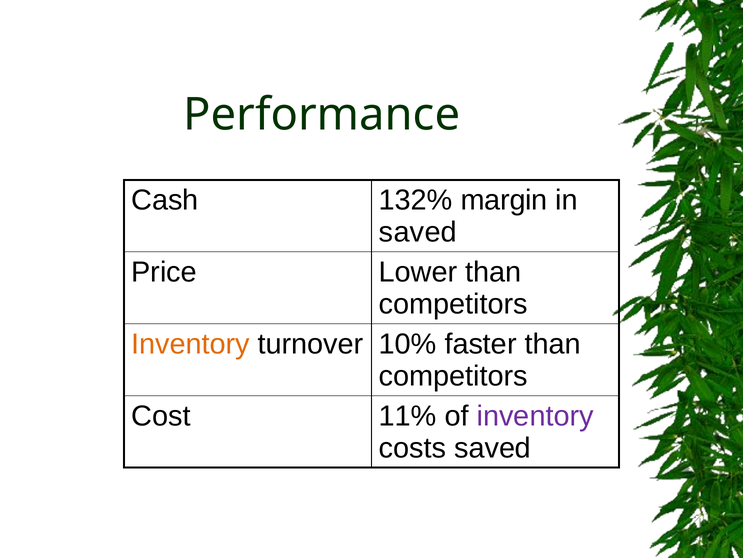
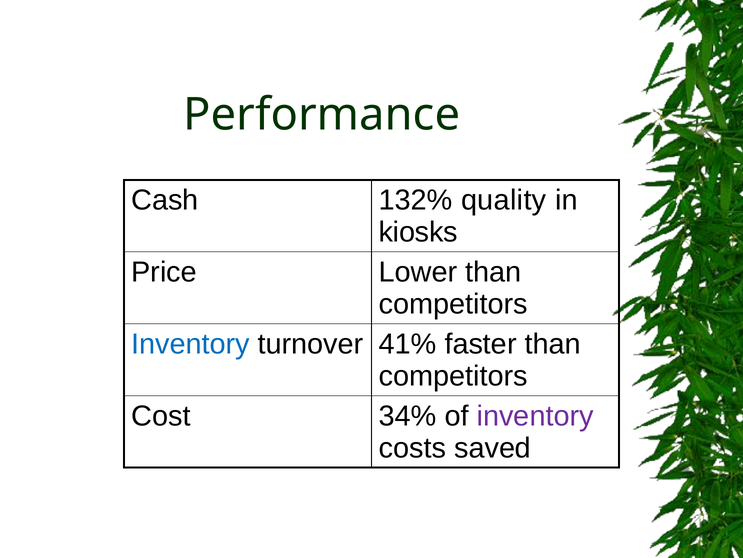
margin: margin -> quality (504, 200)
saved: saved -> kiosks (418, 232)
Inventory colour: orange -> blue (191, 344)
10%: 10% -> 41% (408, 344)
11%: 11% -> 34% (408, 415)
